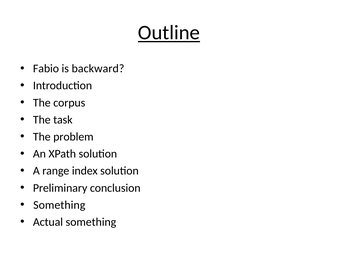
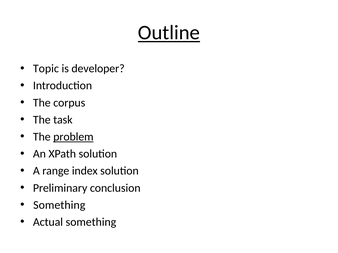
Fabio: Fabio -> Topic (46, 69)
backward: backward -> developer (98, 69)
problem underline: none -> present (73, 137)
